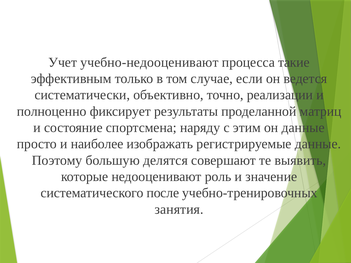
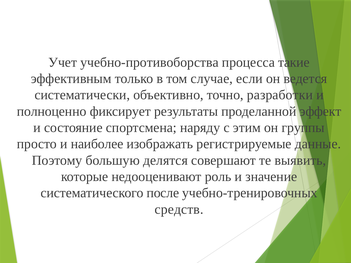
учебно-недооценивают: учебно-недооценивают -> учебно-противоборства (149, 62)
реализации: реализации -> разработки (280, 95)
матриц: матриц -> эффект (321, 111)
он данные: данные -> группы (303, 128)
занятия: занятия -> средств (179, 209)
